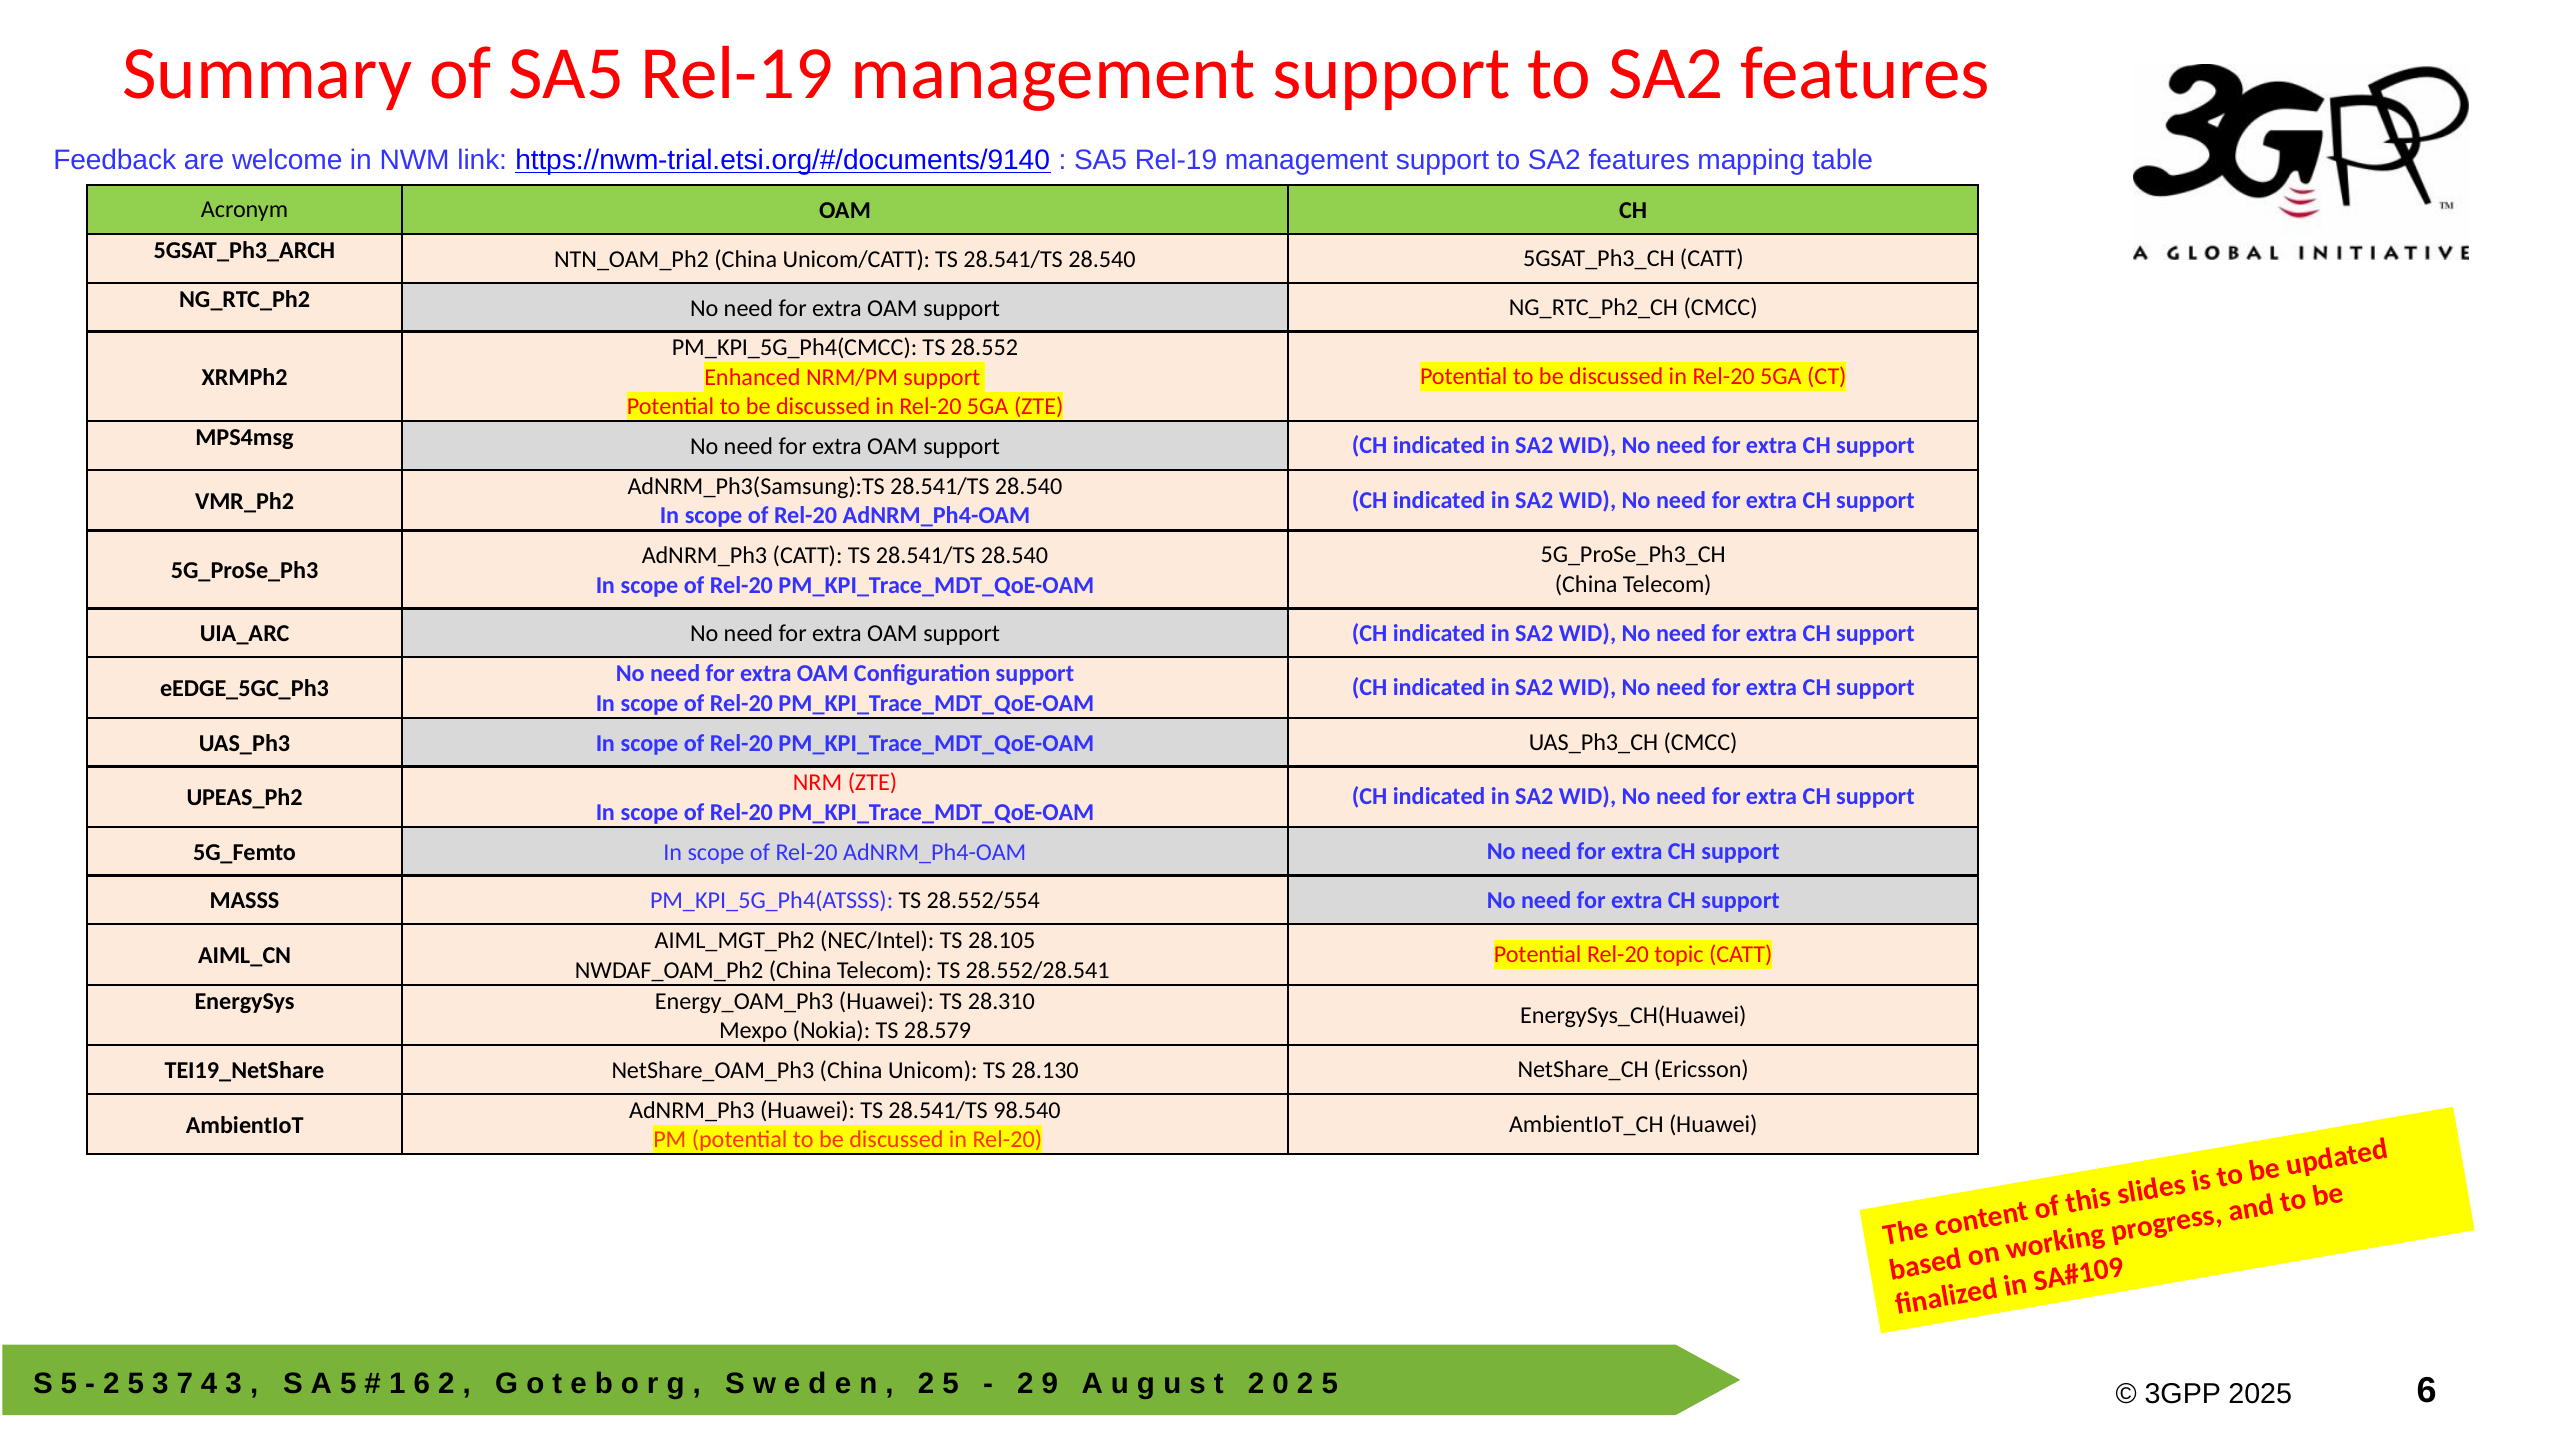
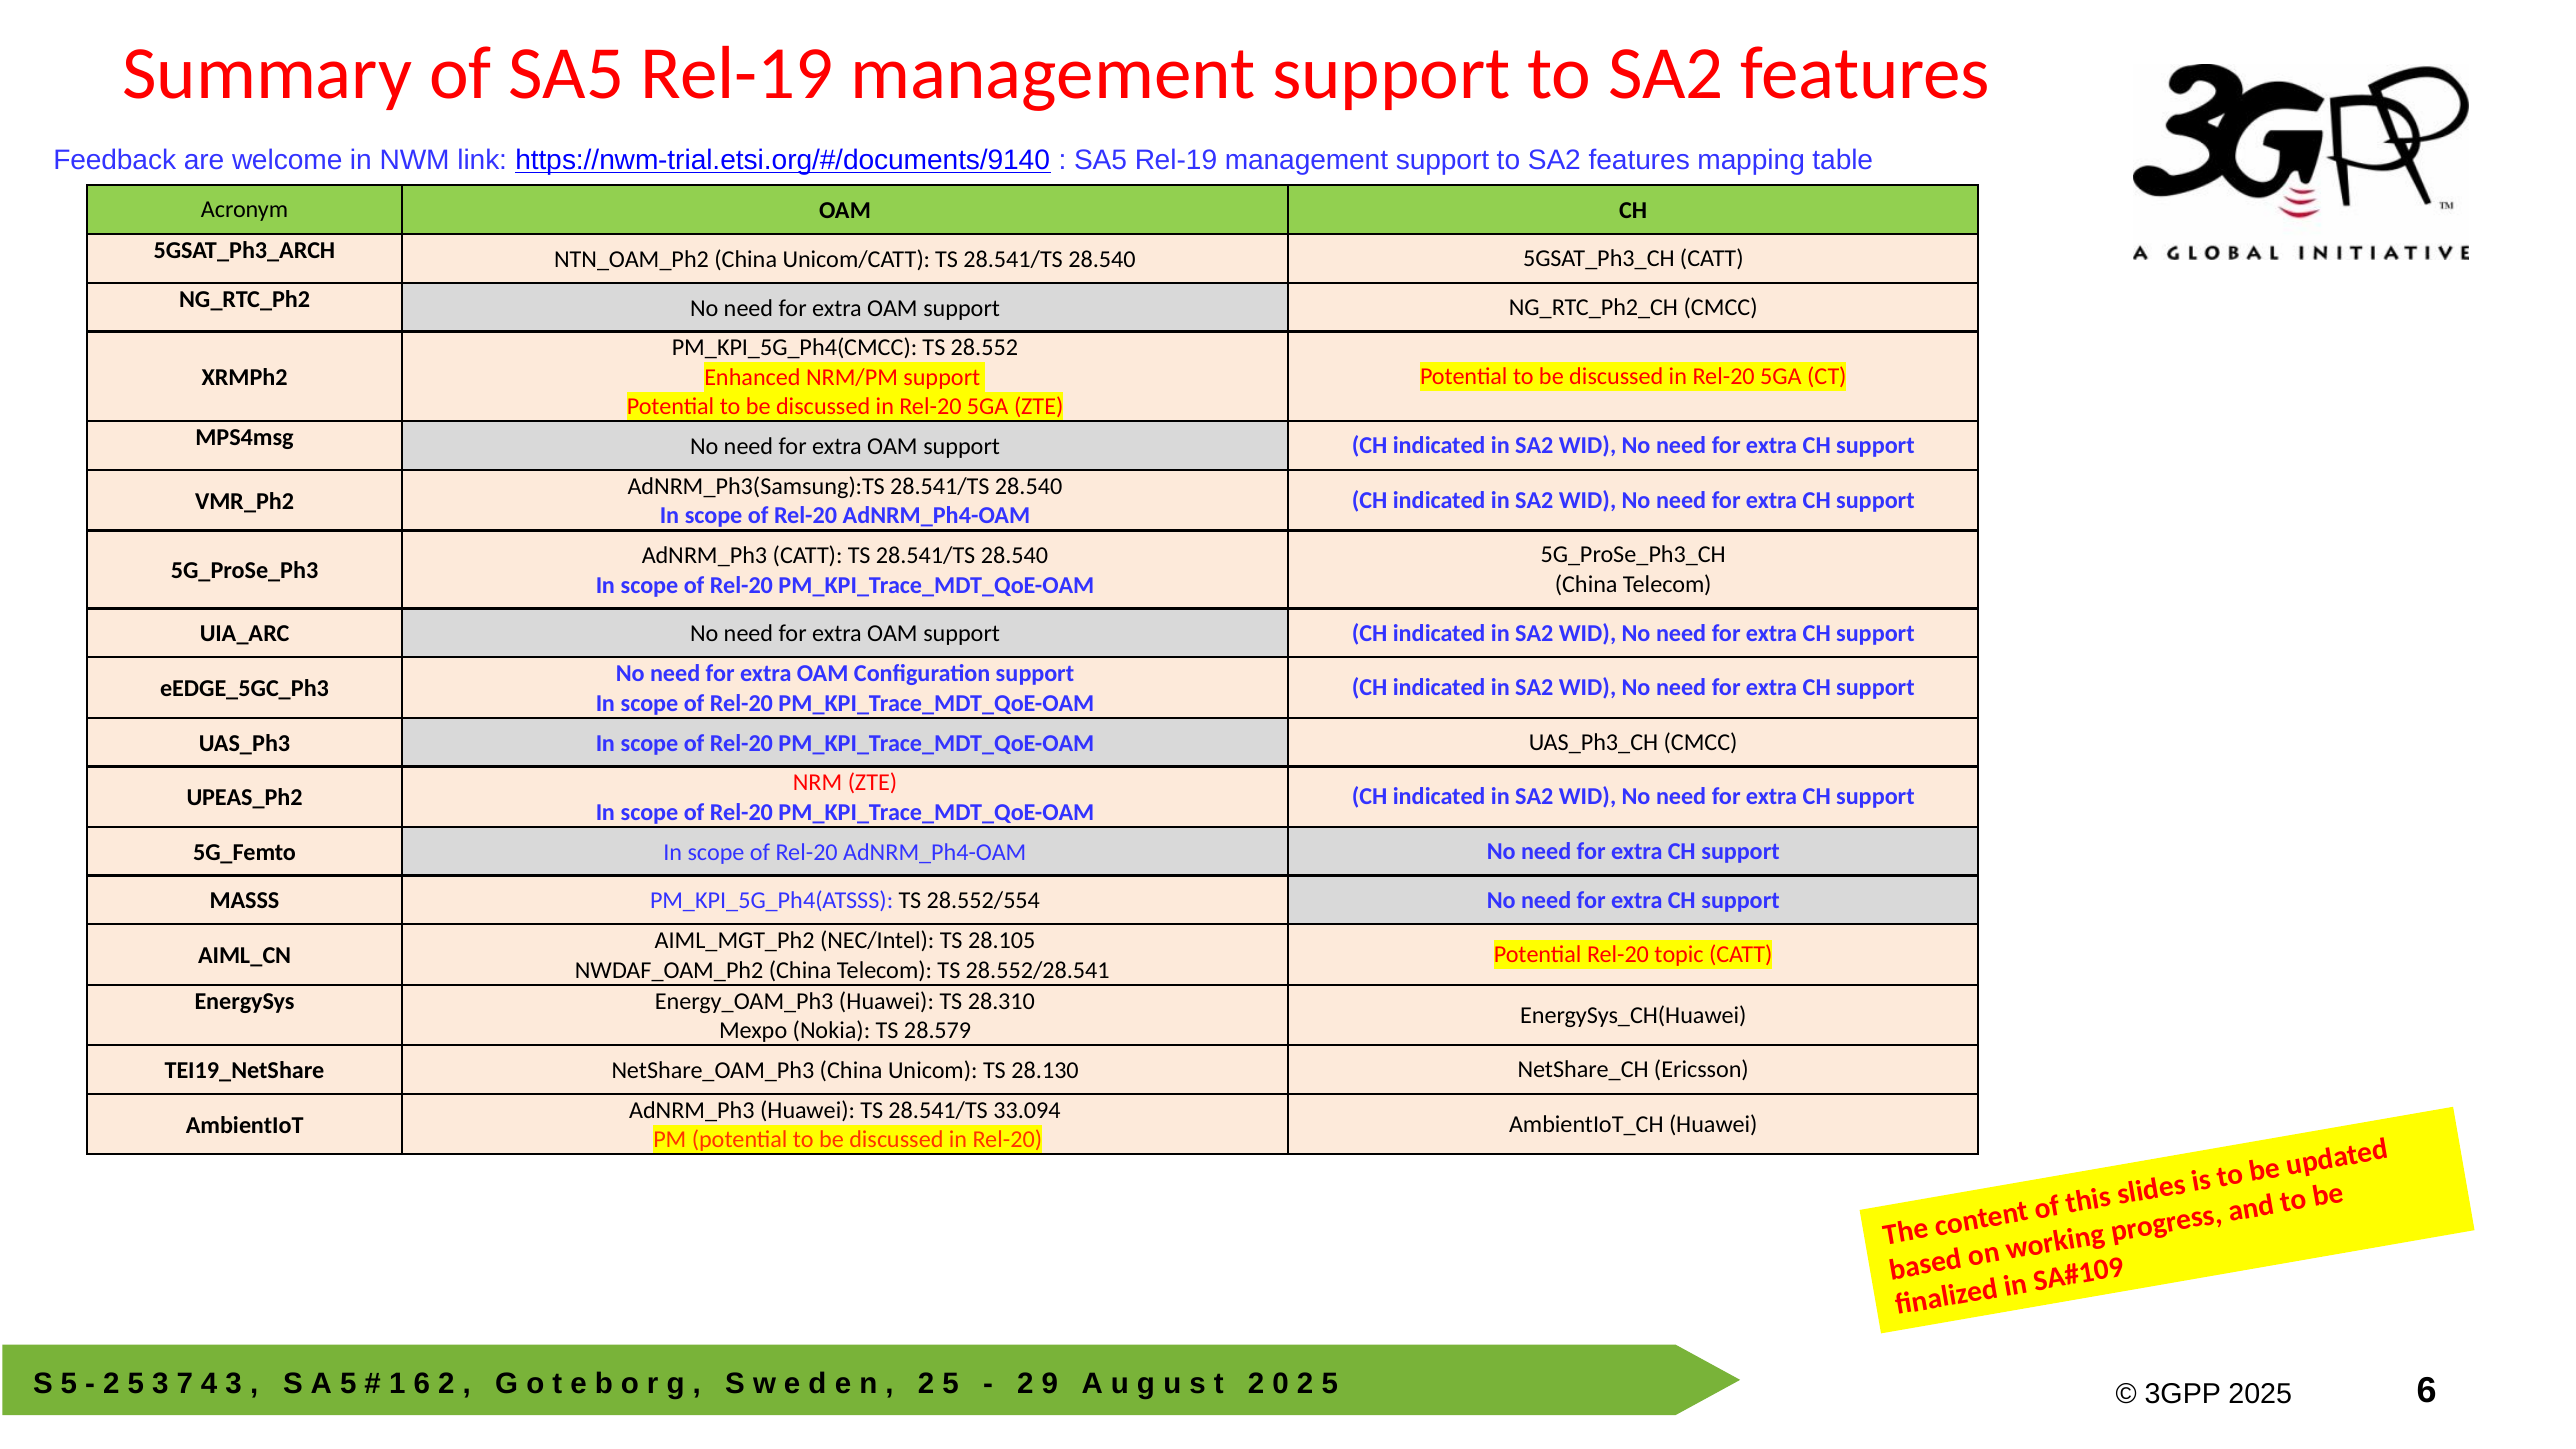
98.540: 98.540 -> 33.094 (1027, 1110)
